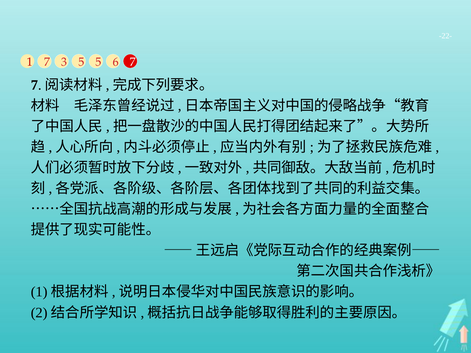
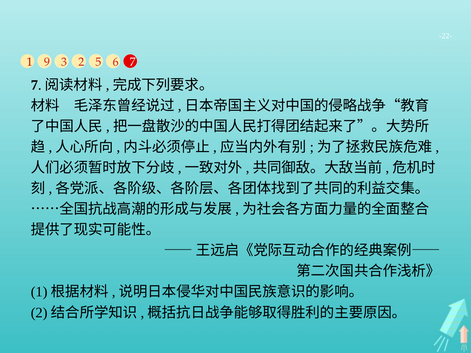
1 7: 7 -> 9 (47, 62)
3 5: 5 -> 2 (81, 62)
